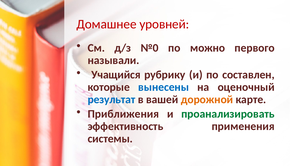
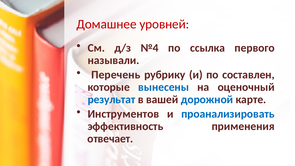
№0: №0 -> №4 (150, 48)
можно: можно -> ссылка (208, 48)
Учащийся: Учащийся -> Перечень (116, 75)
дорожной colour: orange -> blue (207, 99)
Приближения: Приближения -> Инструментов (123, 114)
проанализировать colour: green -> blue (228, 114)
системы: системы -> отвечает (110, 139)
